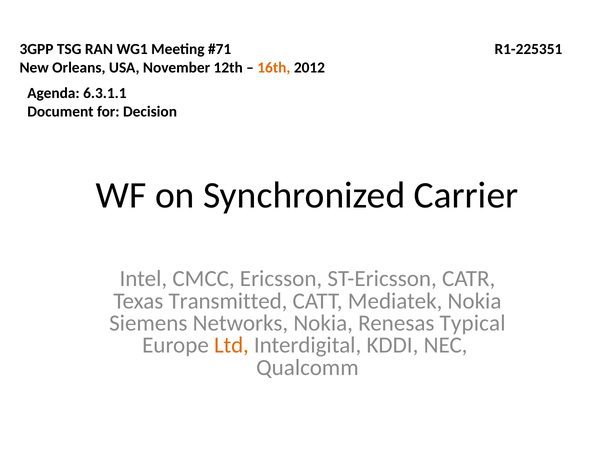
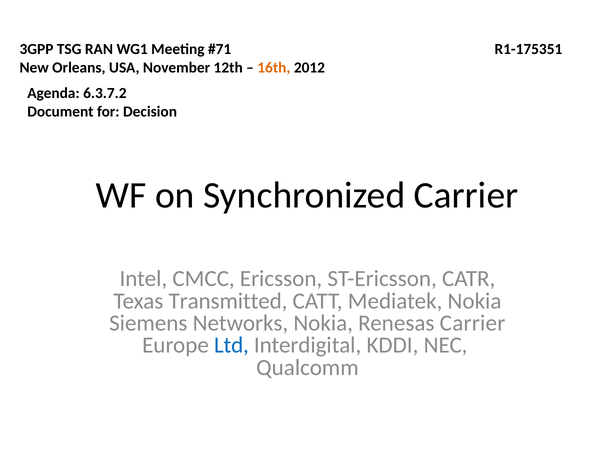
R1-225351: R1-225351 -> R1-175351 (528, 49)
6.3.1.1: 6.3.1.1 -> 6.3.7.2 (105, 93)
Renesas Typical: Typical -> Carrier (473, 323)
Ltd colour: orange -> blue (231, 345)
